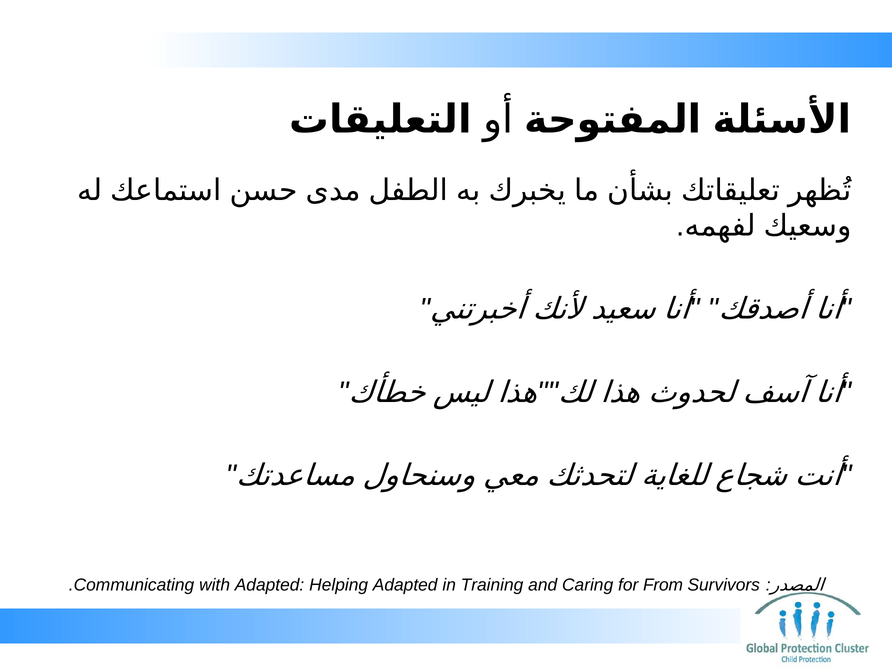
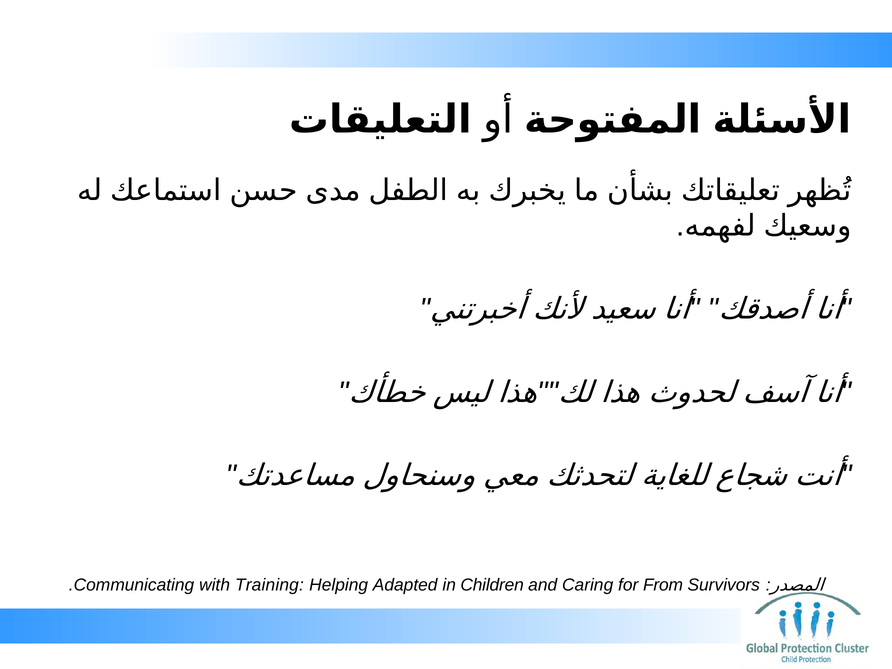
with Adapted: Adapted -> Training (269, 585)
Training: Training -> Children (492, 585)
